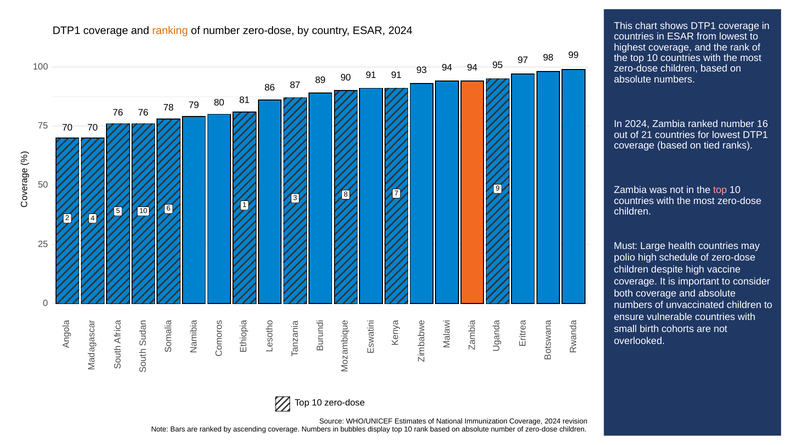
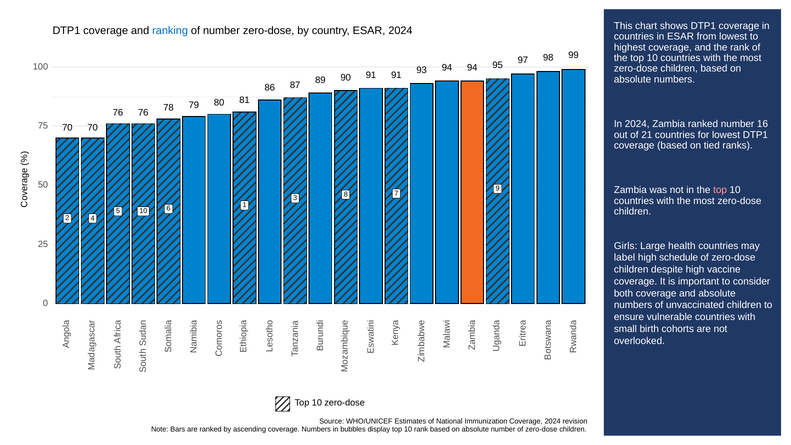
ranking colour: orange -> blue (170, 31)
Must: Must -> Girls (626, 246)
polio: polio -> label (625, 258)
